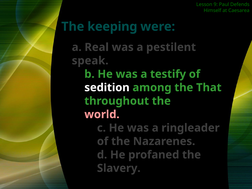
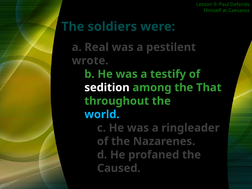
keeping: keeping -> soldiers (112, 27)
speak: speak -> wrote (90, 61)
world colour: pink -> light blue (102, 114)
Slavery: Slavery -> Caused (119, 168)
